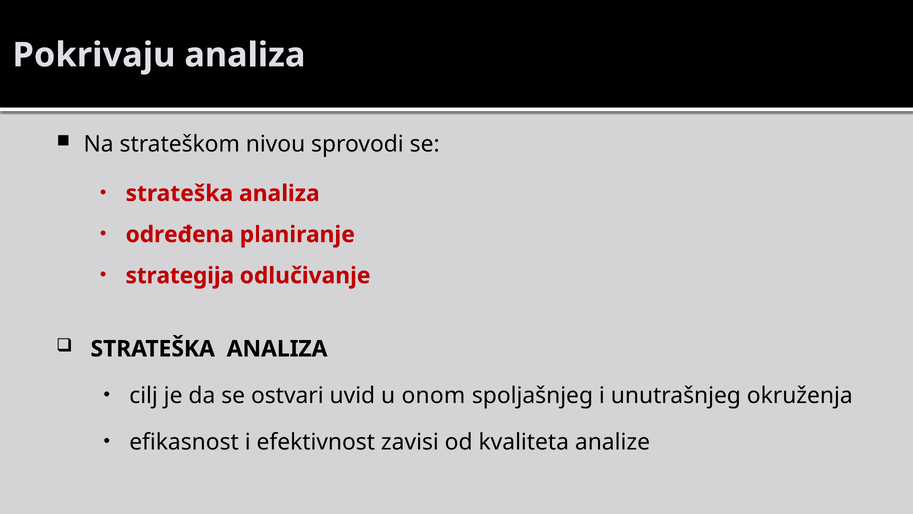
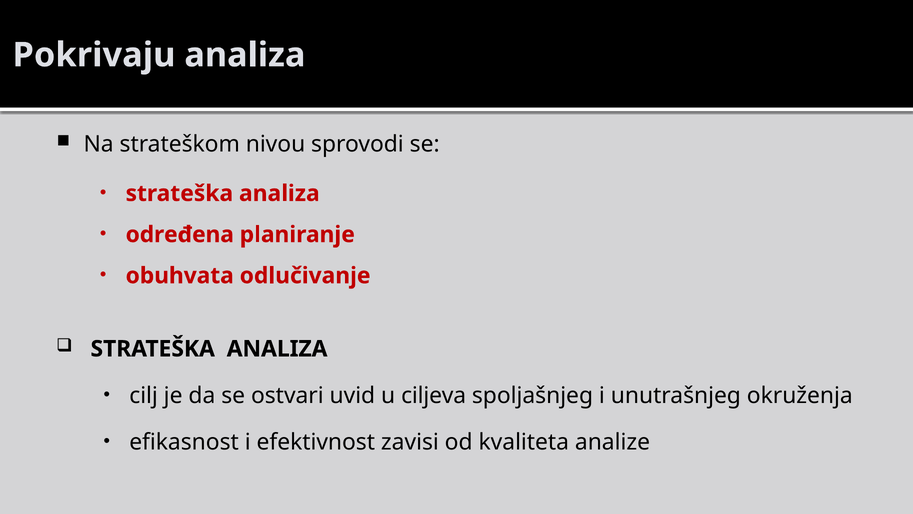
strategija: strategija -> obuhvata (180, 275)
onom: onom -> ciljeva (434, 395)
